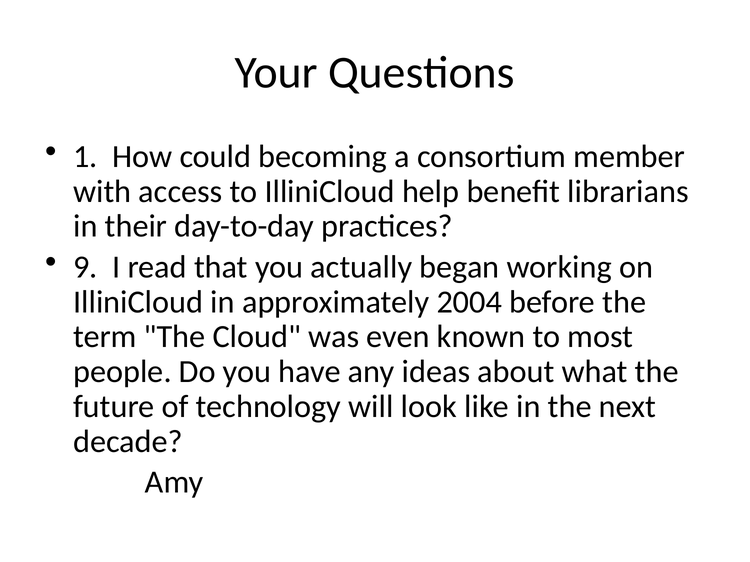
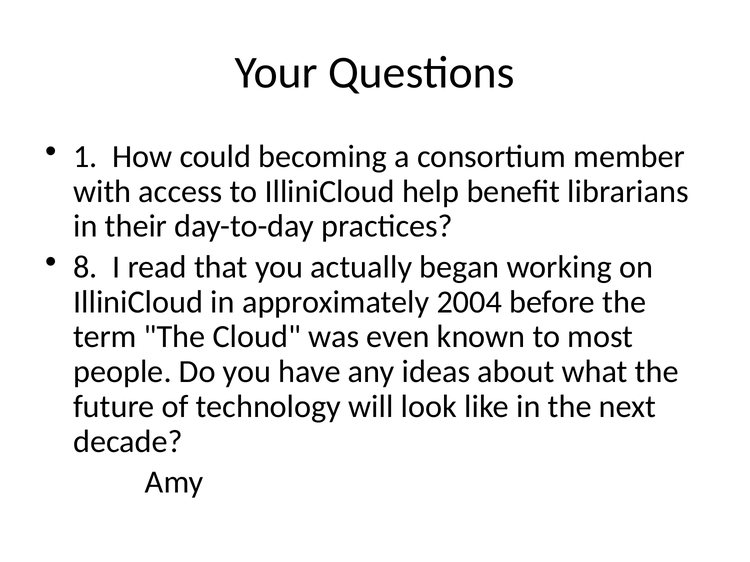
9: 9 -> 8 (85, 267)
